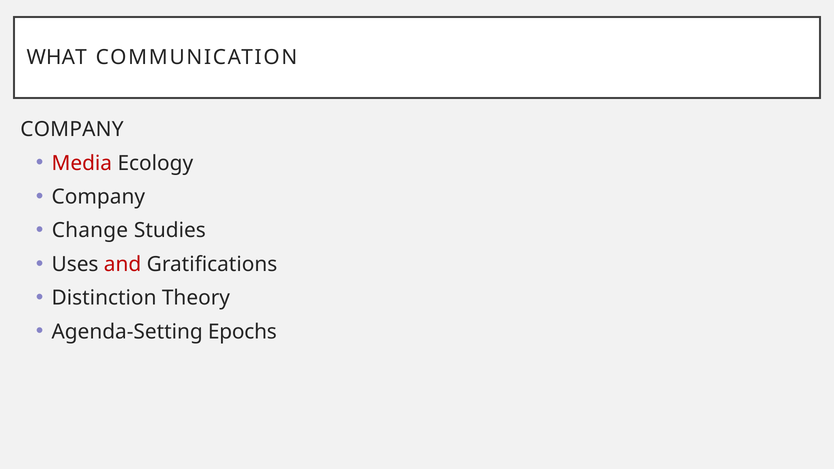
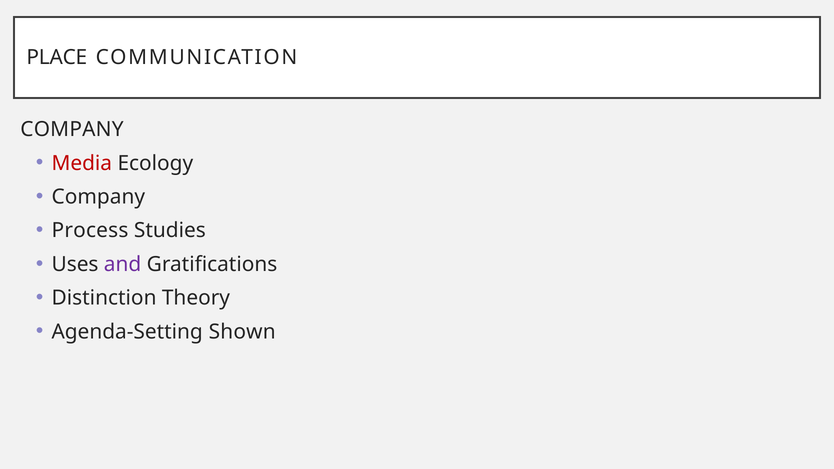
WHAT: WHAT -> PLACE (57, 57)
Change: Change -> Process (90, 231)
and colour: red -> purple (123, 264)
Epochs: Epochs -> Shown (242, 332)
